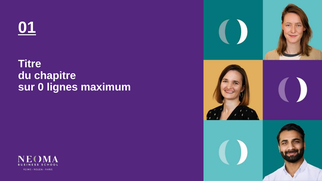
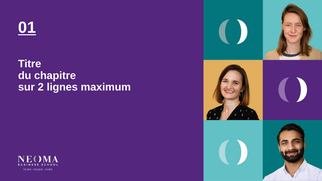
0: 0 -> 2 (41, 87)
